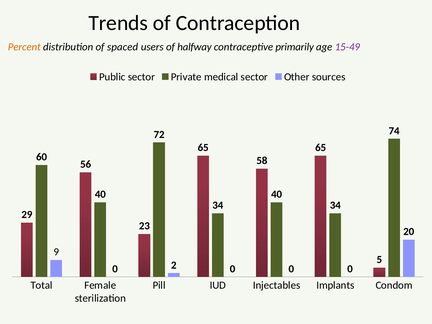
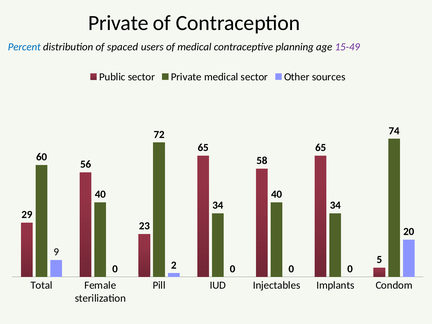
Trends: Trends -> Private (118, 23)
Percent colour: orange -> blue (24, 47)
of halfway: halfway -> medical (194, 47)
primarily: primarily -> planning (295, 47)
